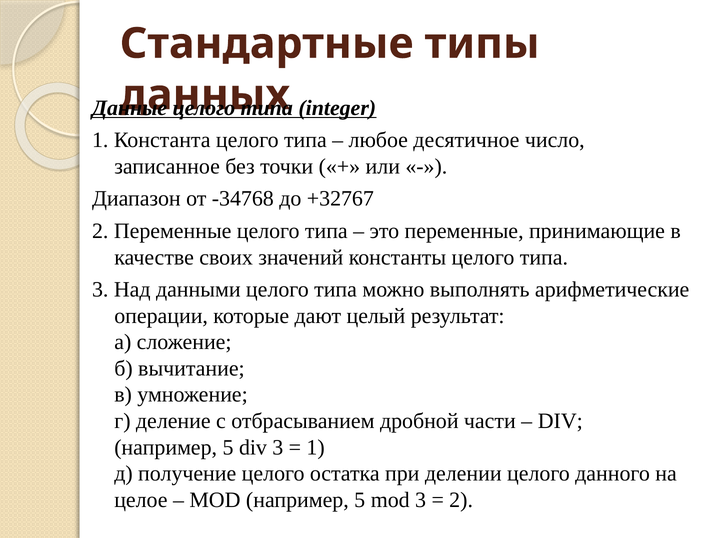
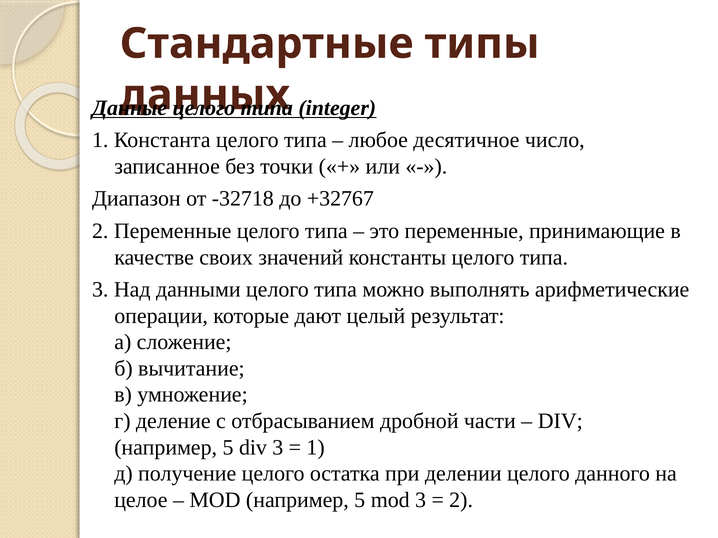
-34768: -34768 -> -32718 (243, 199)
